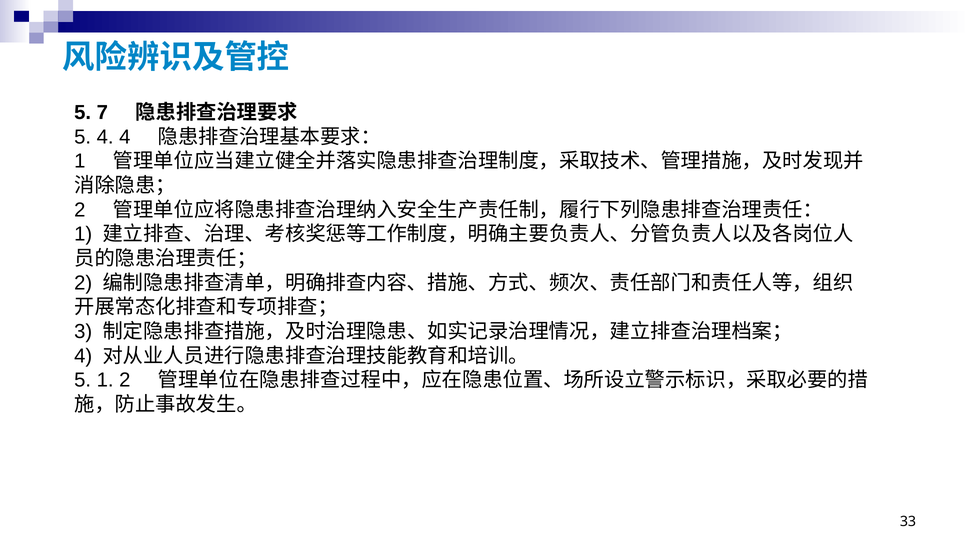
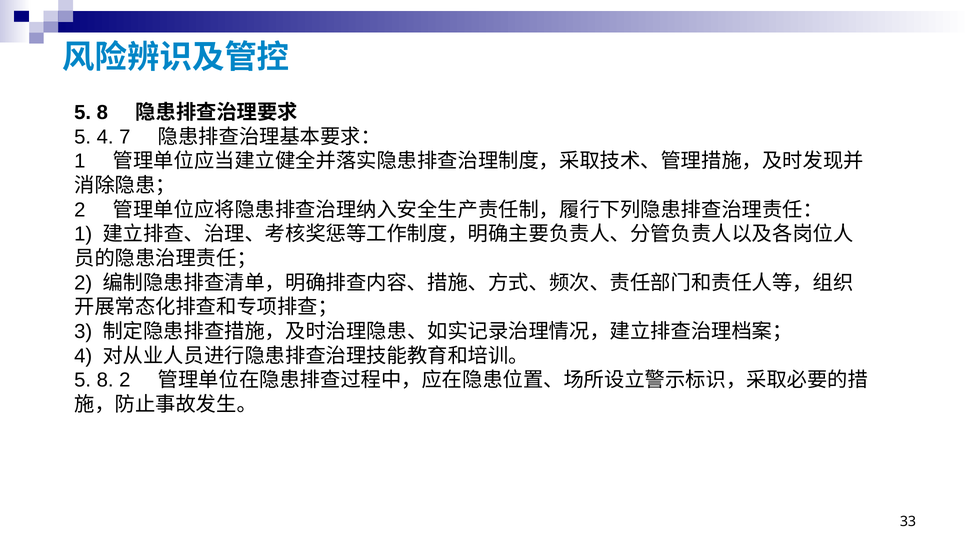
7: 7 -> 8 (102, 113)
4 4: 4 -> 7 (125, 137)
1: 1 -> 8 (105, 380)
